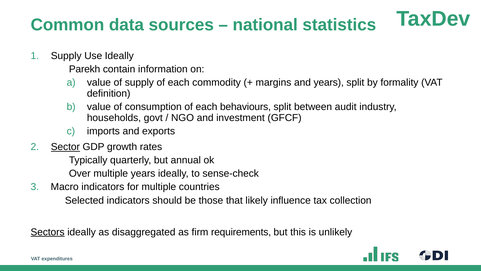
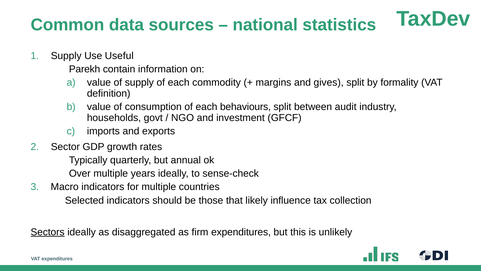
Use Ideally: Ideally -> Useful (119, 56)
and years: years -> gives (329, 83)
Sector underline: present -> none (65, 147)
firm requirements: requirements -> expenditures (241, 232)
